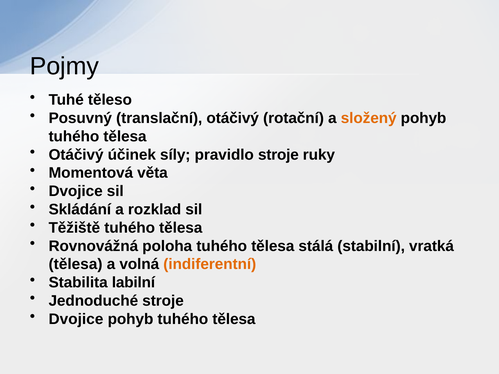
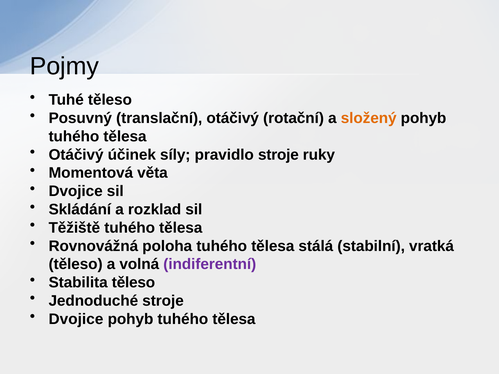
tělesa: tělesa -> těleso (76, 264)
indiferentní colour: orange -> purple (210, 264)
Stabilita labilní: labilní -> těleso (133, 283)
